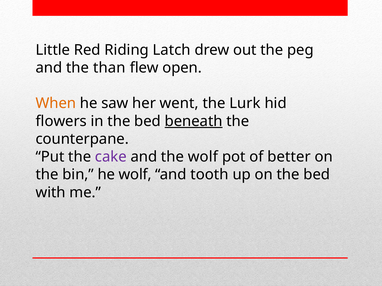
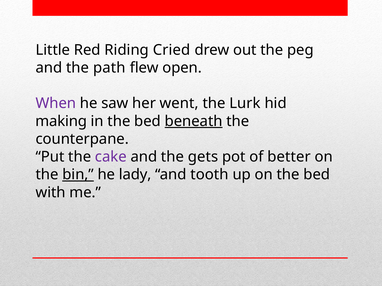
Latch: Latch -> Cried (172, 50)
than: than -> path (109, 68)
When colour: orange -> purple (56, 104)
flowers: flowers -> making (61, 121)
the wolf: wolf -> gets (203, 157)
bin underline: none -> present (78, 175)
he wolf: wolf -> lady (135, 175)
